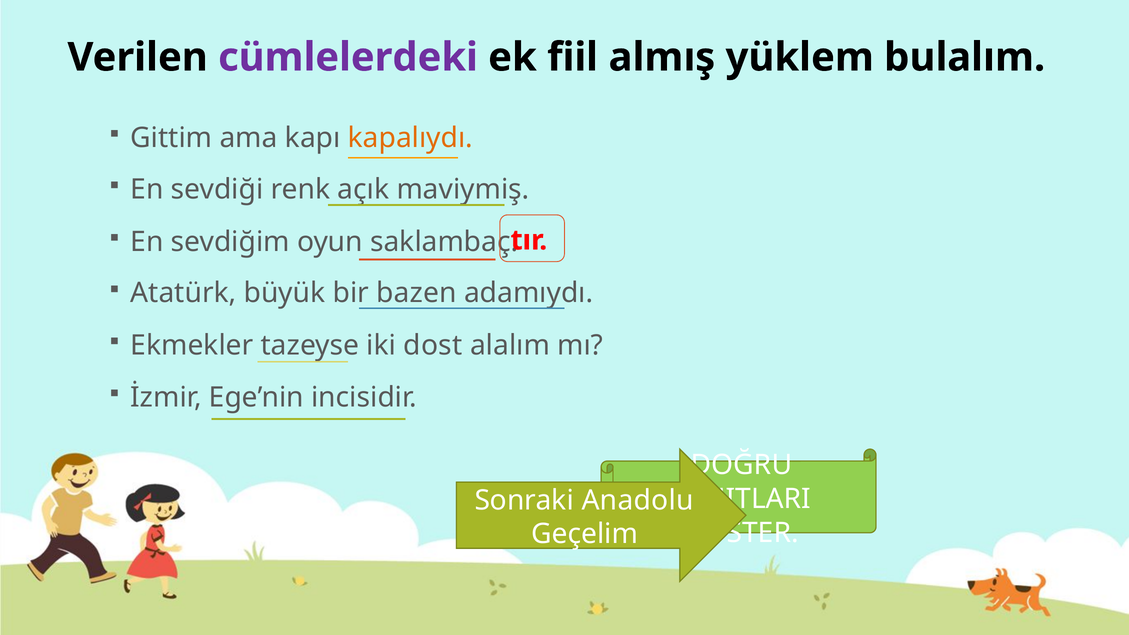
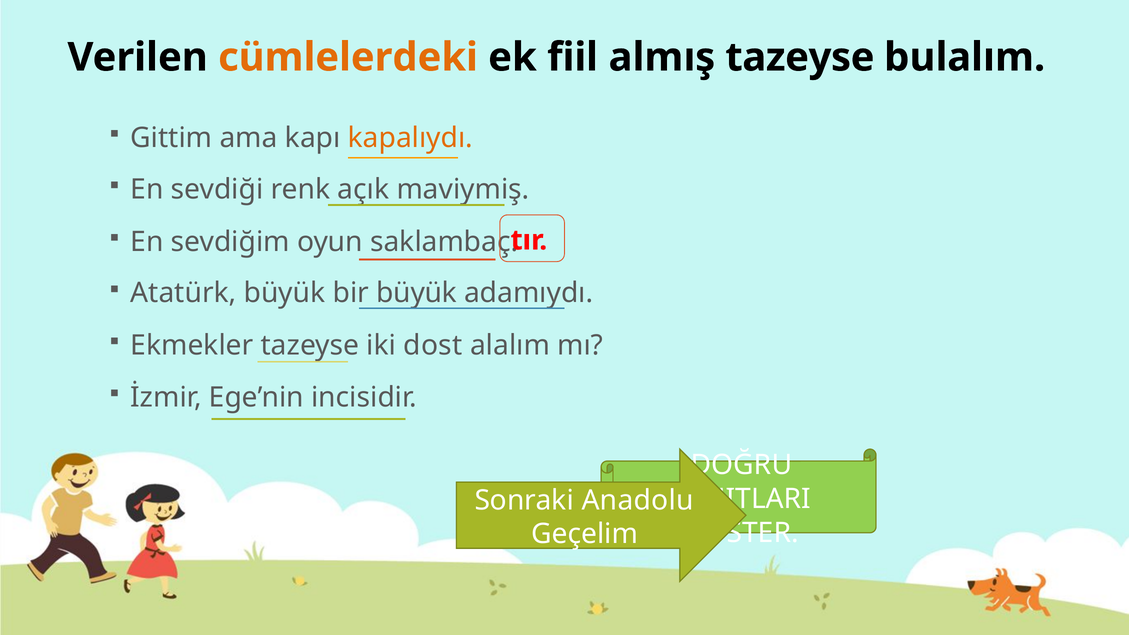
cümlelerdeki colour: purple -> orange (348, 57)
almış yüklem: yüklem -> tazeyse (800, 57)
bir bazen: bazen -> büyük (417, 293)
